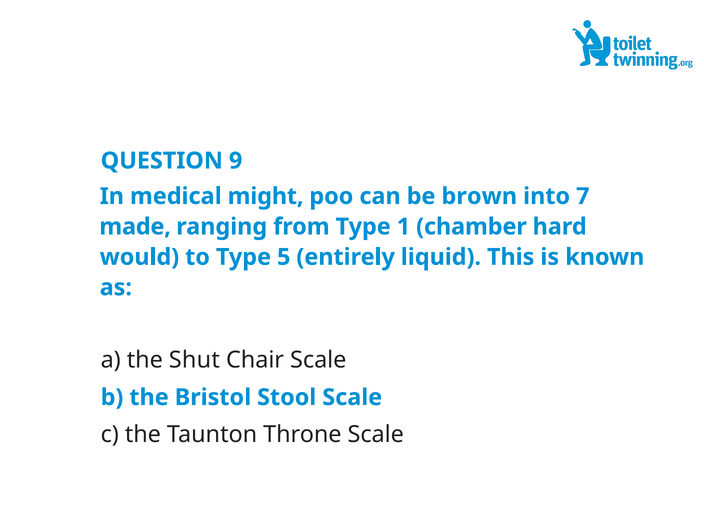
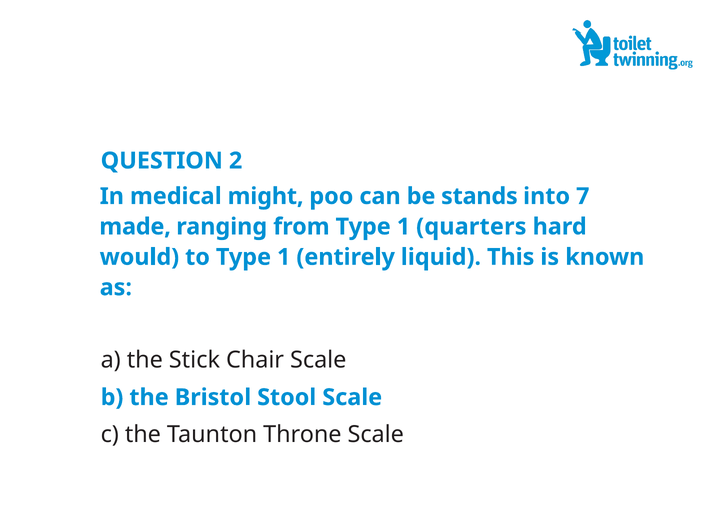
9: 9 -> 2 (236, 161)
brown: brown -> stands (479, 196)
chamber: chamber -> quarters (471, 227)
to Type 5: 5 -> 1 (284, 257)
Shut: Shut -> Stick (194, 360)
